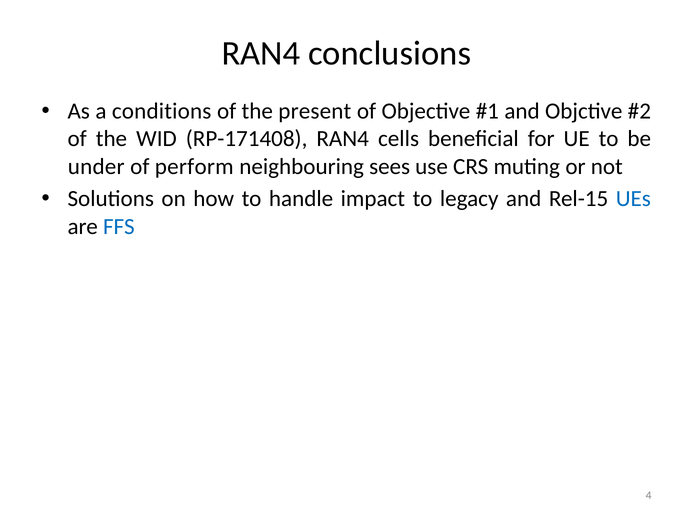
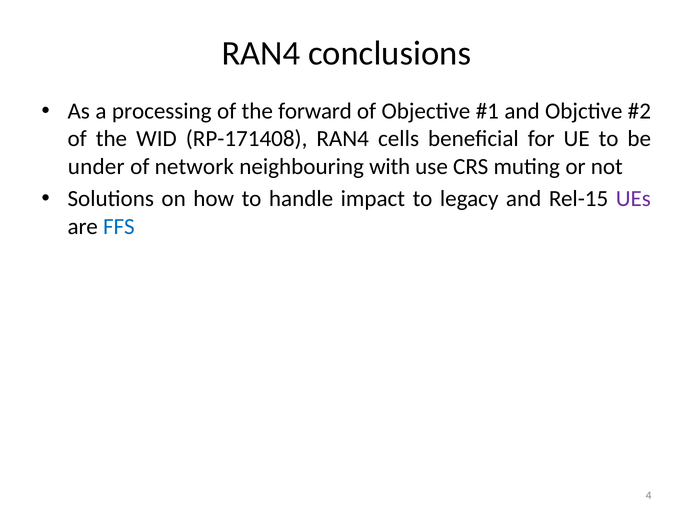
conditions: conditions -> processing (162, 111)
present: present -> forward (315, 111)
perform: perform -> network (194, 167)
sees: sees -> with (390, 167)
UEs colour: blue -> purple (633, 199)
